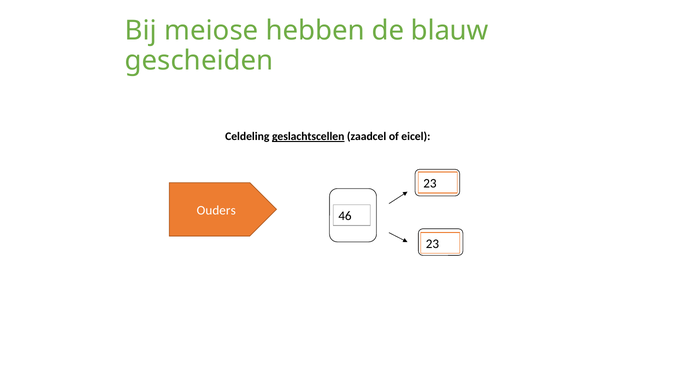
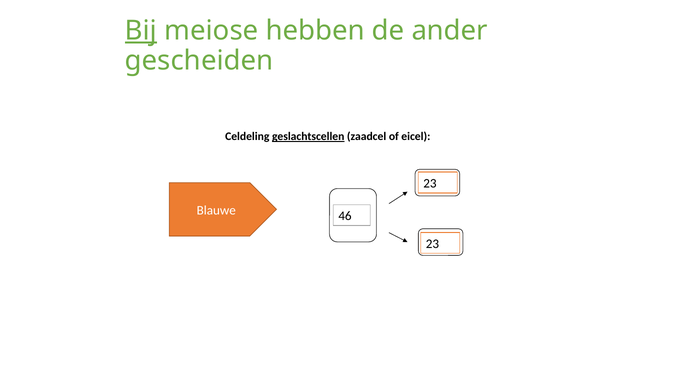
Bij underline: none -> present (141, 31)
blauw: blauw -> ander (450, 31)
Ouders: Ouders -> Blauwe (216, 211)
